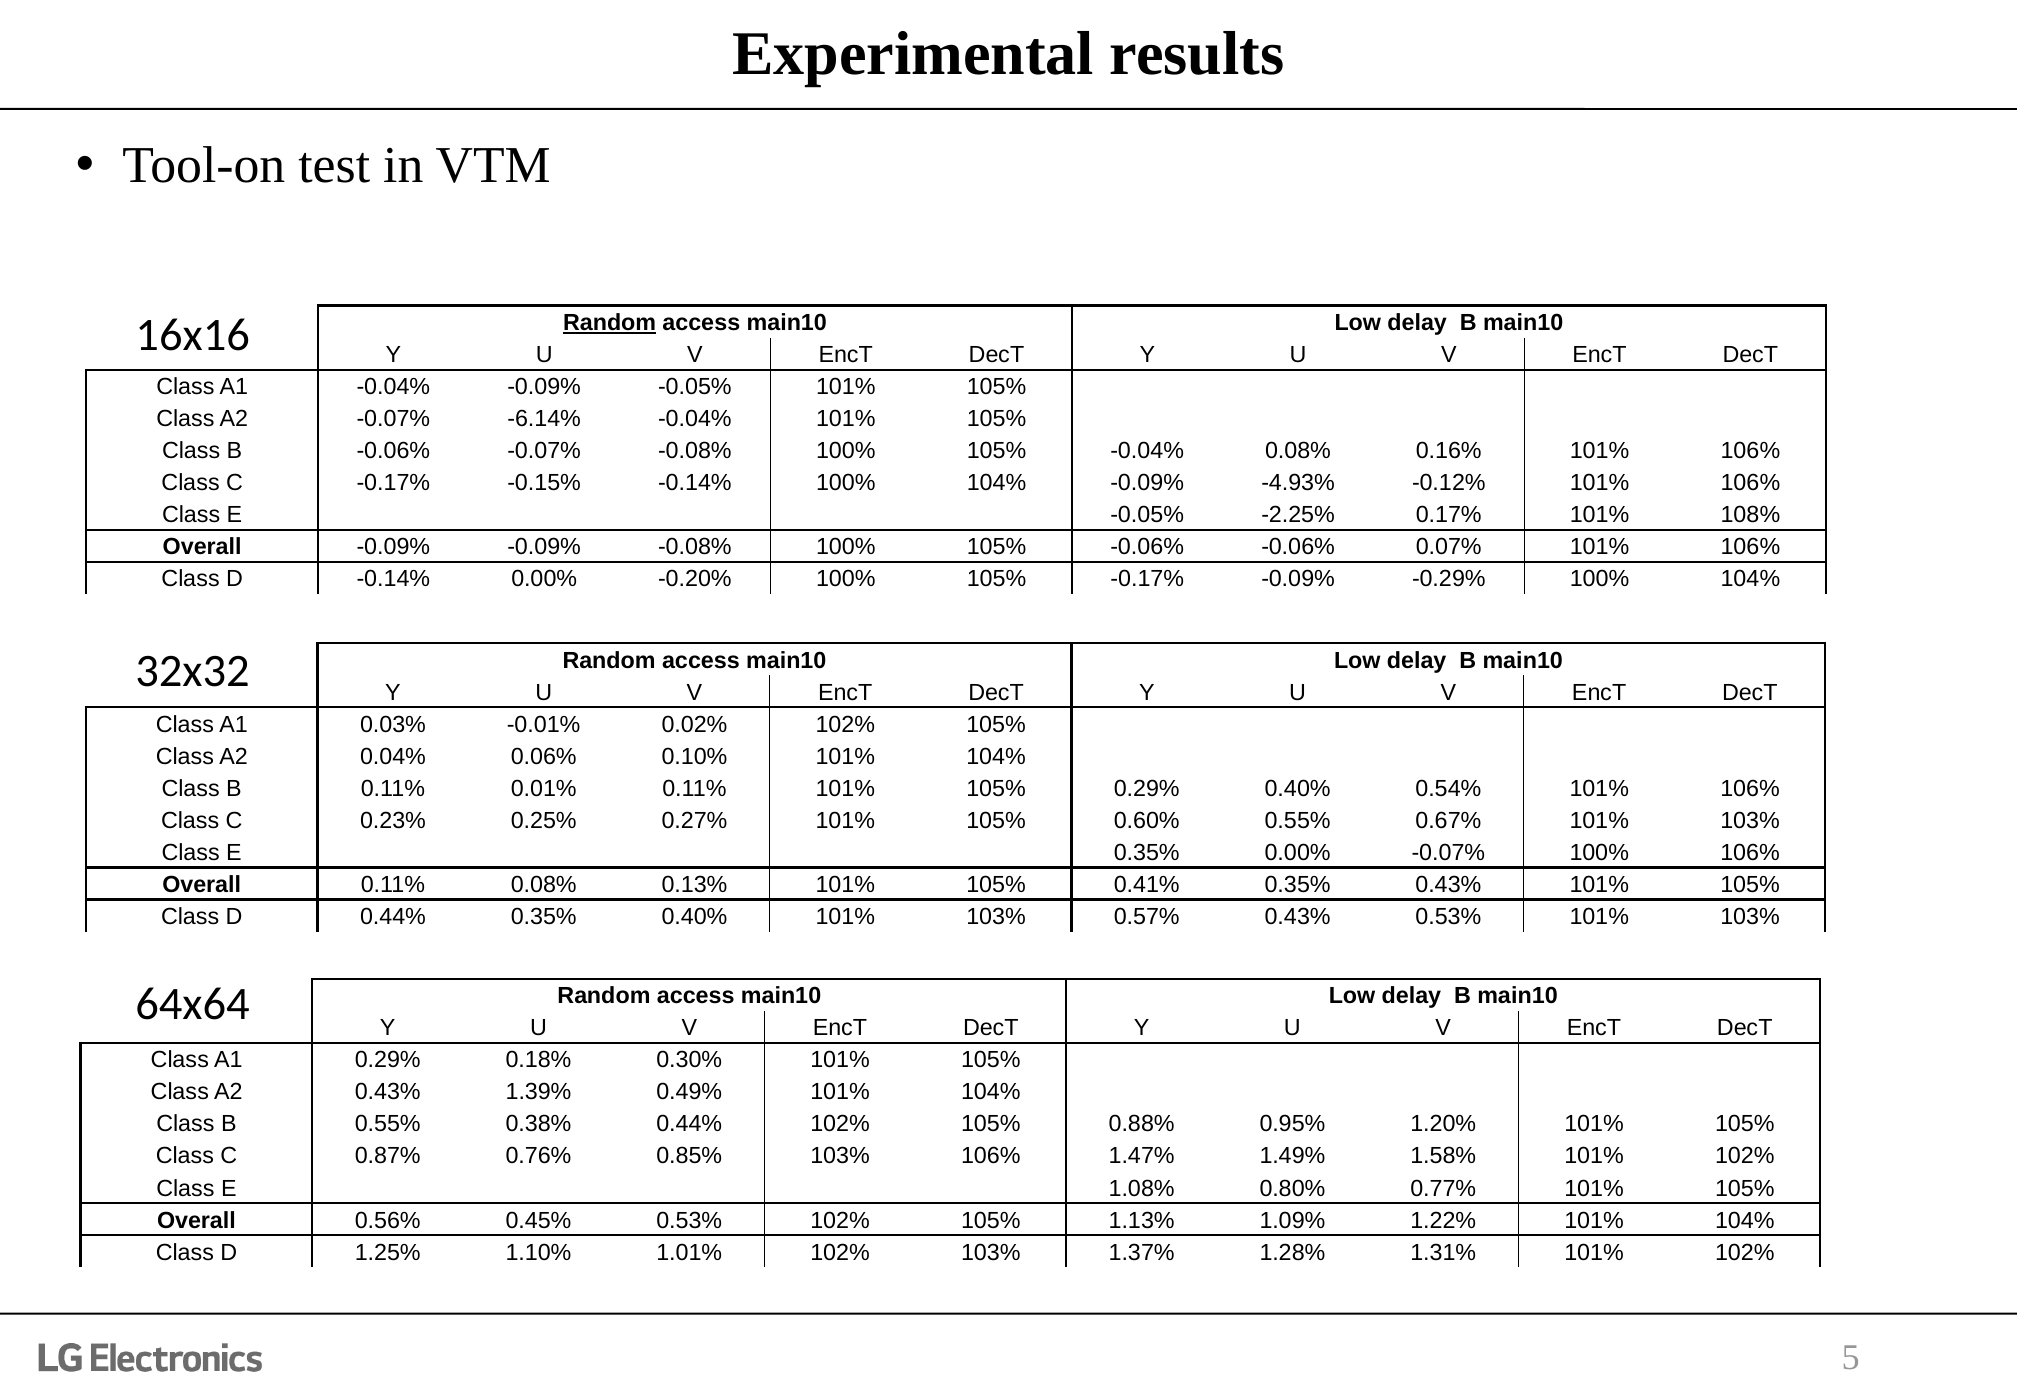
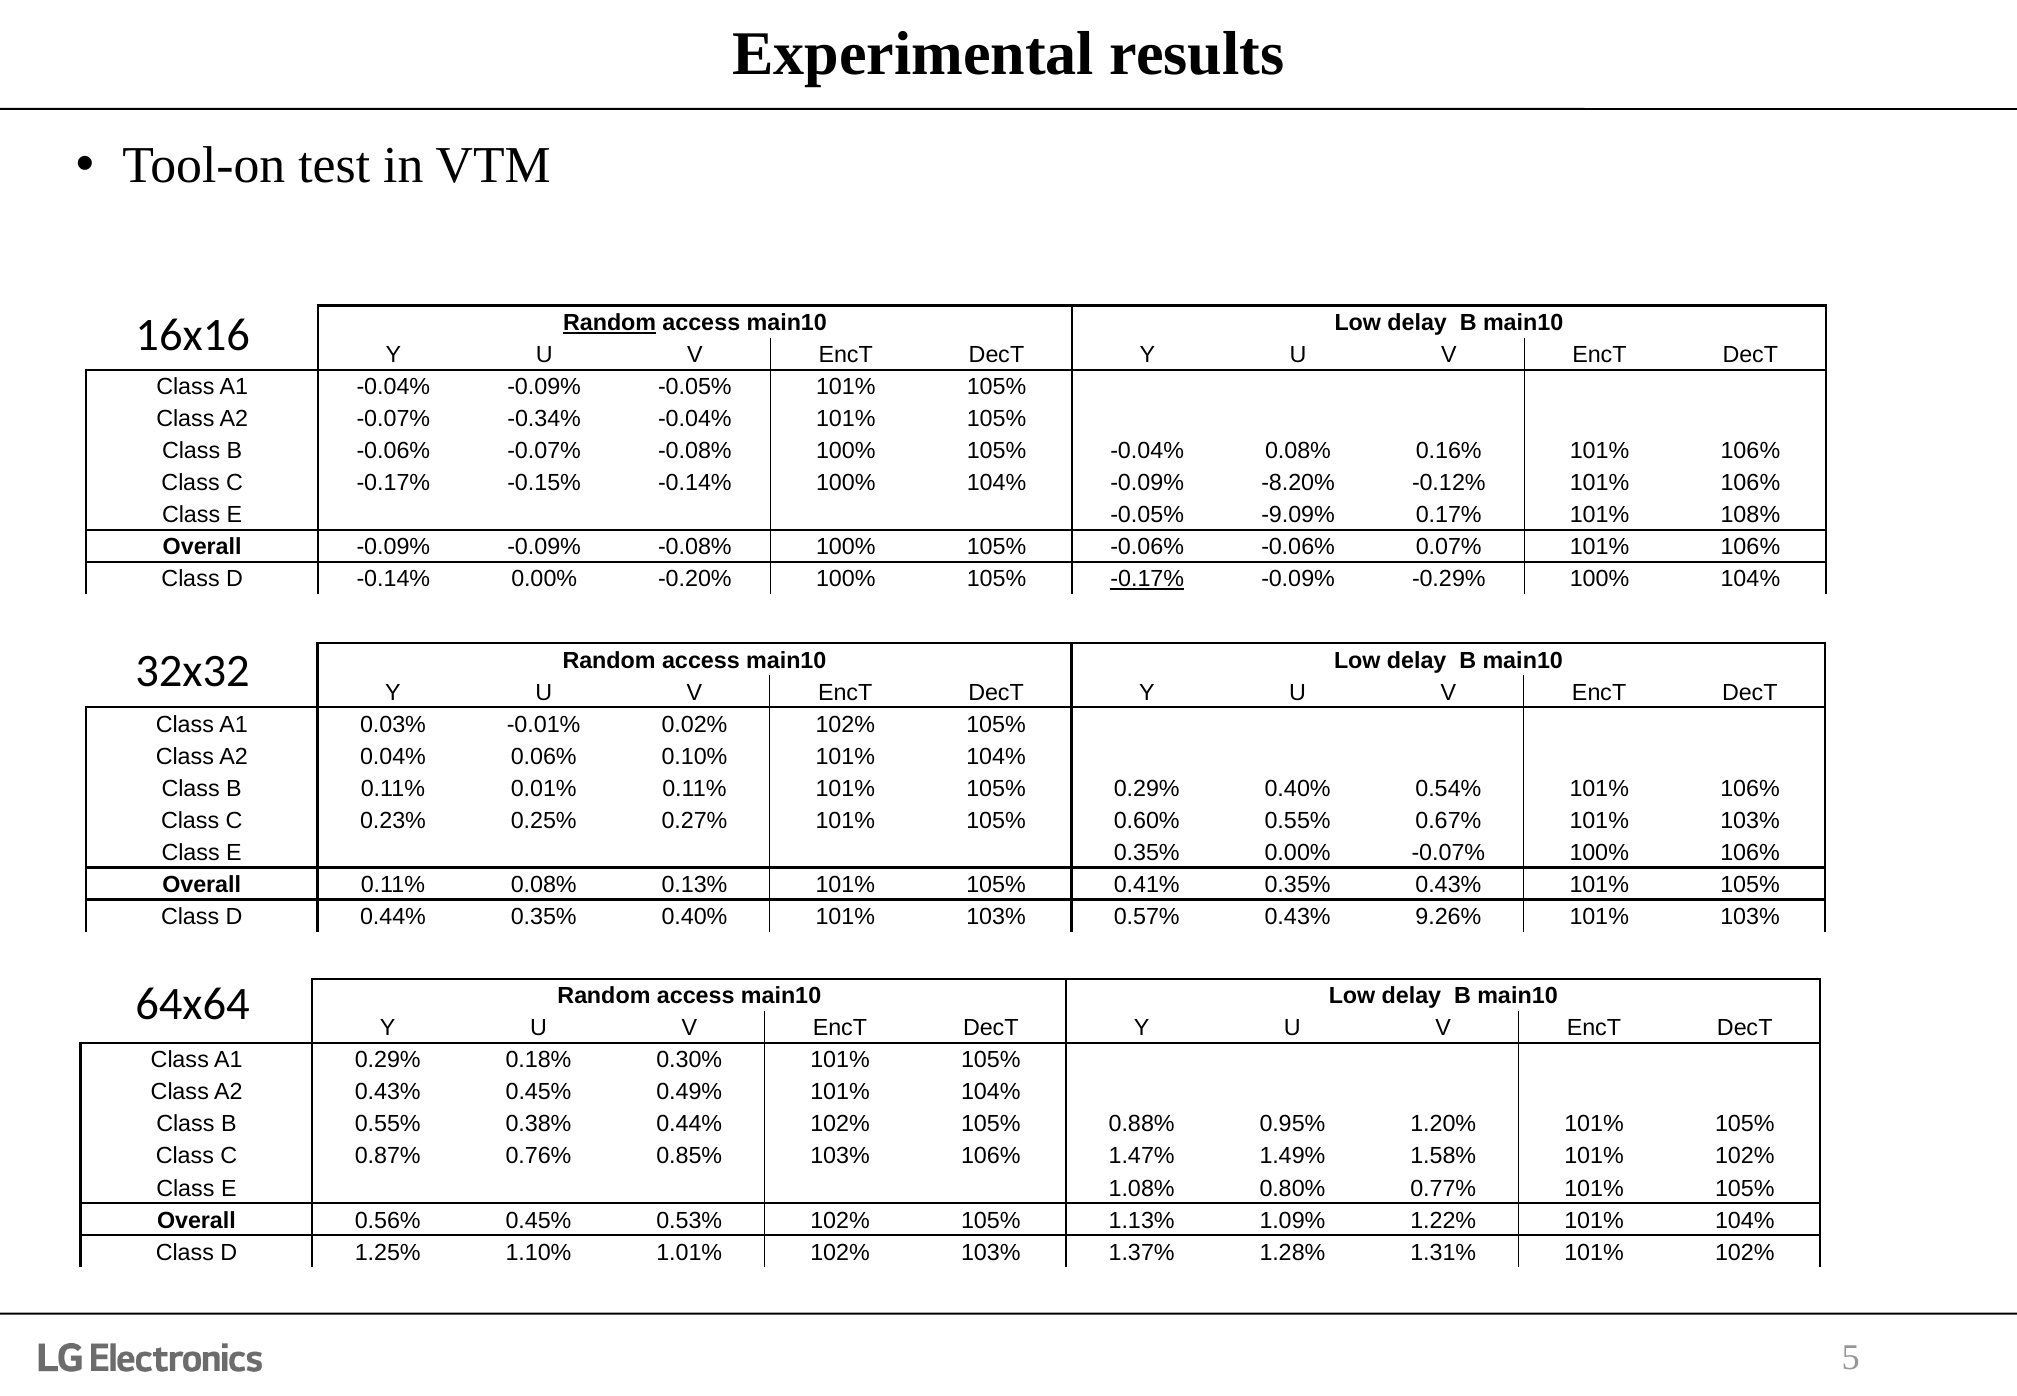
-6.14%: -6.14% -> -0.34% (544, 419)
-4.93%: -4.93% -> -8.20% (1298, 483)
-2.25%: -2.25% -> -9.09% (1298, 515)
-0.17% underline: none -> present (1147, 579)
0.43% 0.53%: 0.53% -> 9.26% (1448, 917)
0.43% 1.39%: 1.39% -> 0.45% (539, 1093)
